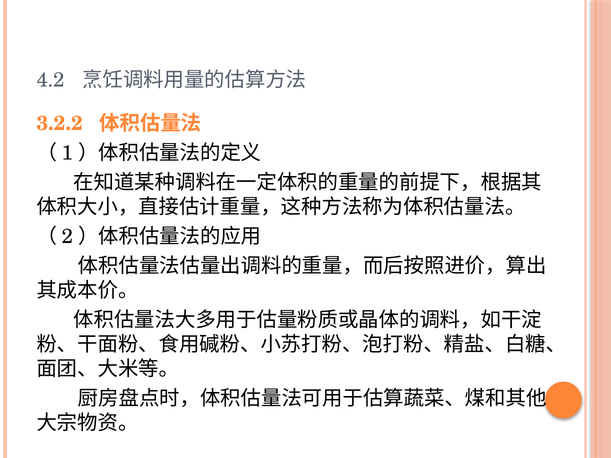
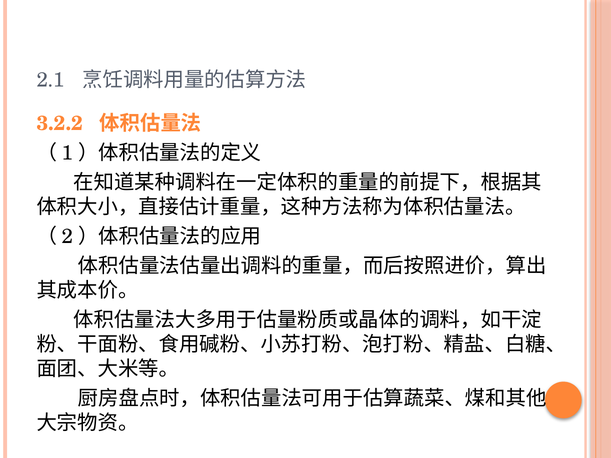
4.2: 4.2 -> 2.1 (51, 80)
